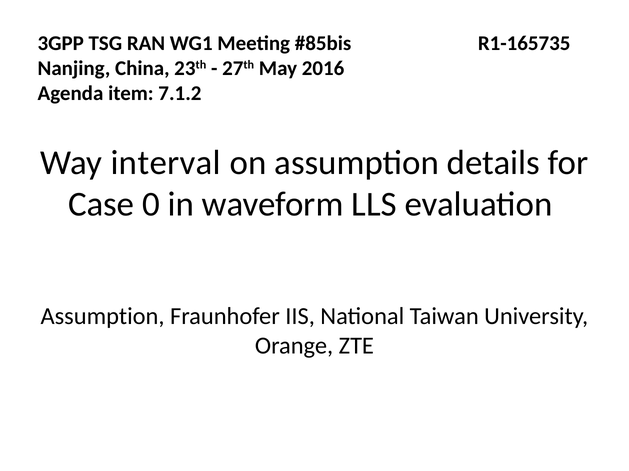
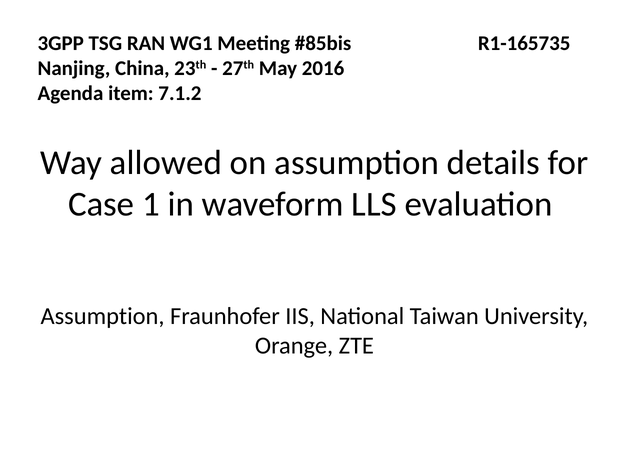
interval: interval -> allowed (166, 163)
0: 0 -> 1 (151, 205)
